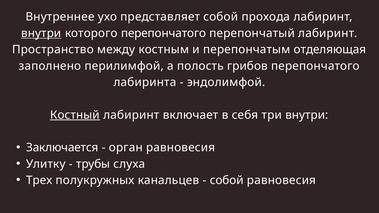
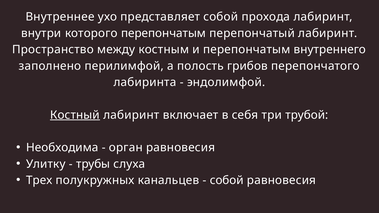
внутри underline: present -> none (41, 33)
которого перепончатого: перепончатого -> перепончатым (163, 33)
отделяющая: отделяющая -> внутреннего (330, 50)
три внутри: внутри -> трубой (307, 115)
Заключается: Заключается -> Необходима (62, 148)
